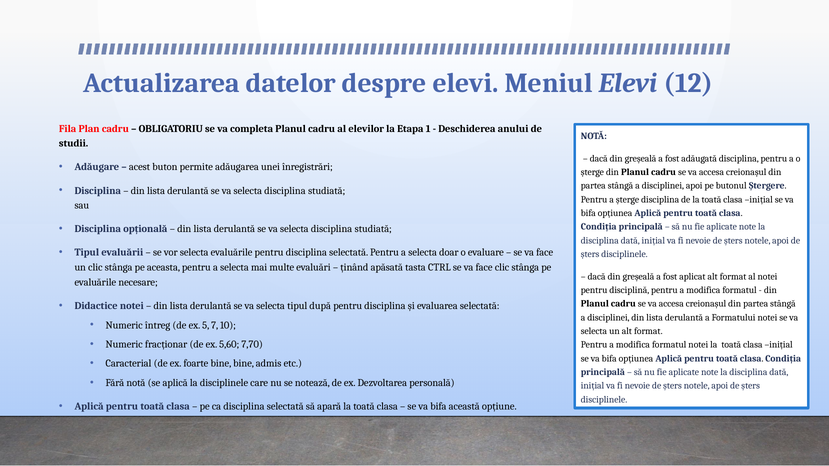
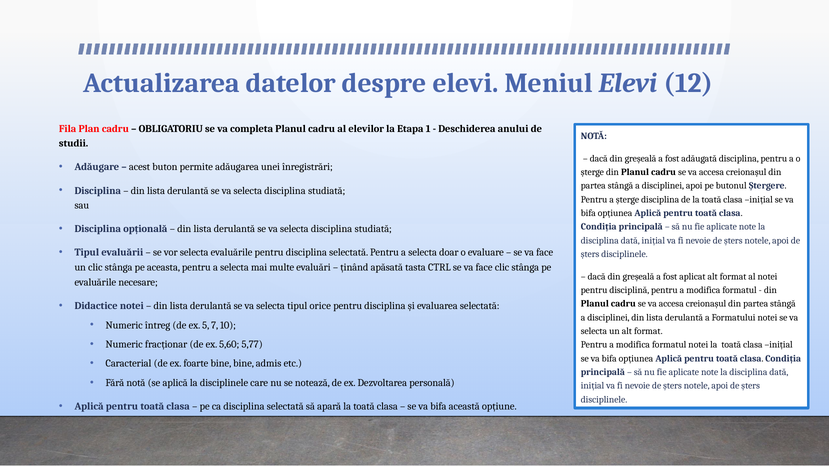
după: după -> orice (320, 306)
7,70: 7,70 -> 5,77 (252, 345)
